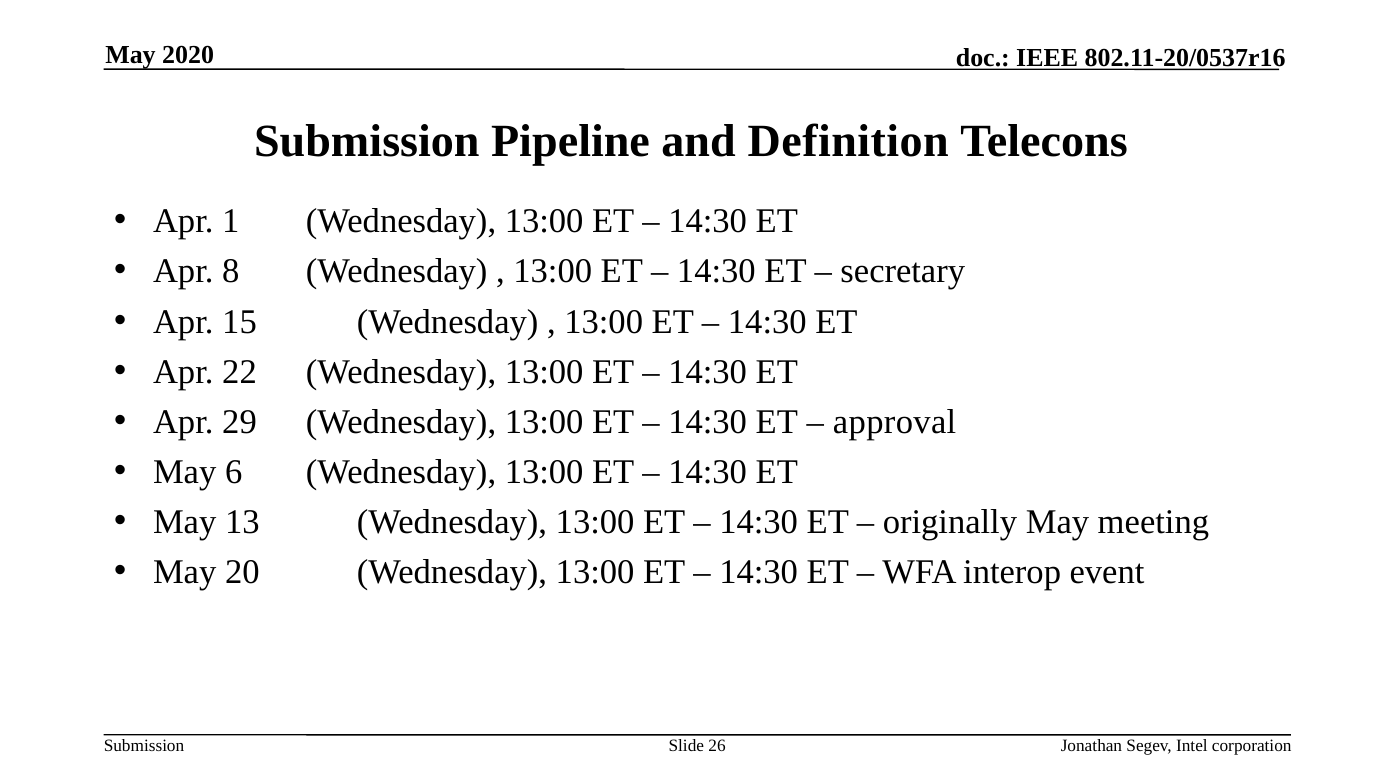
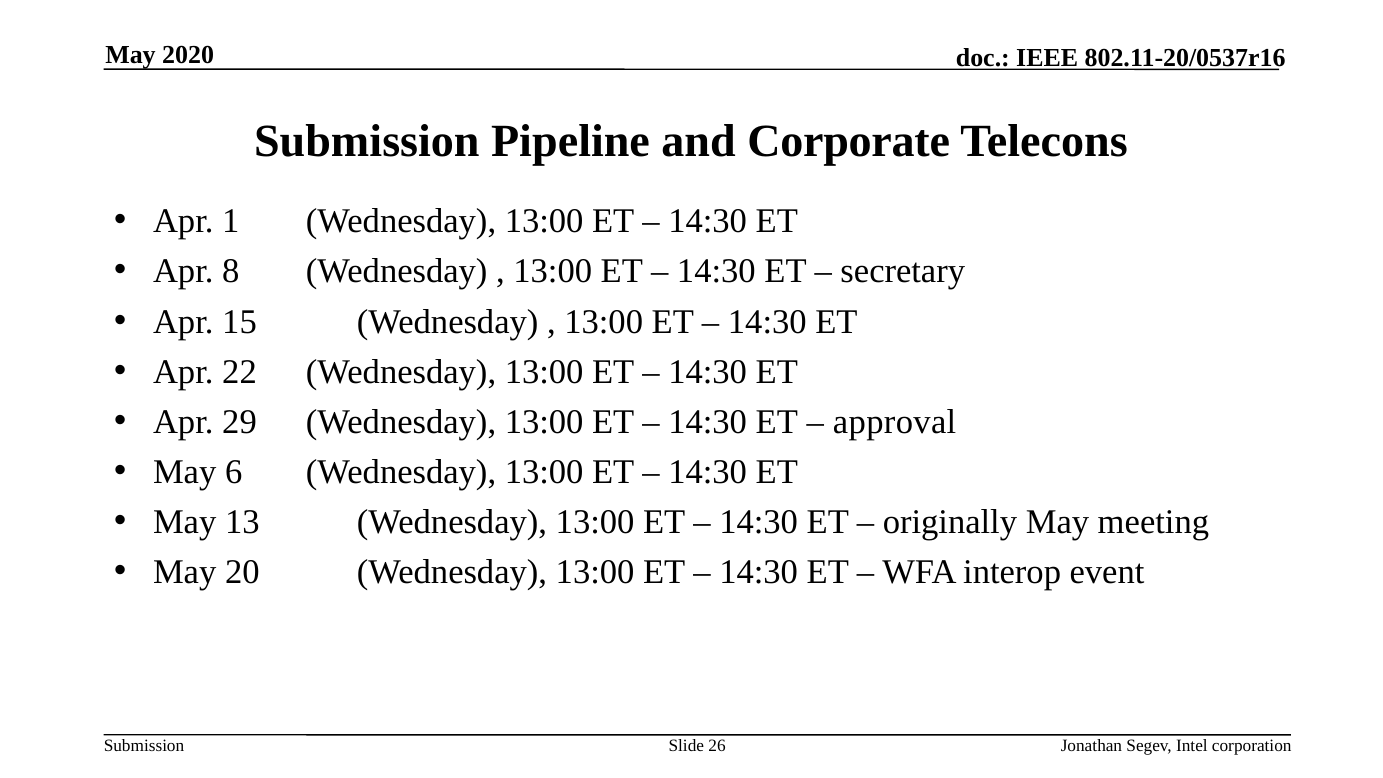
Definition: Definition -> Corporate (849, 141)
